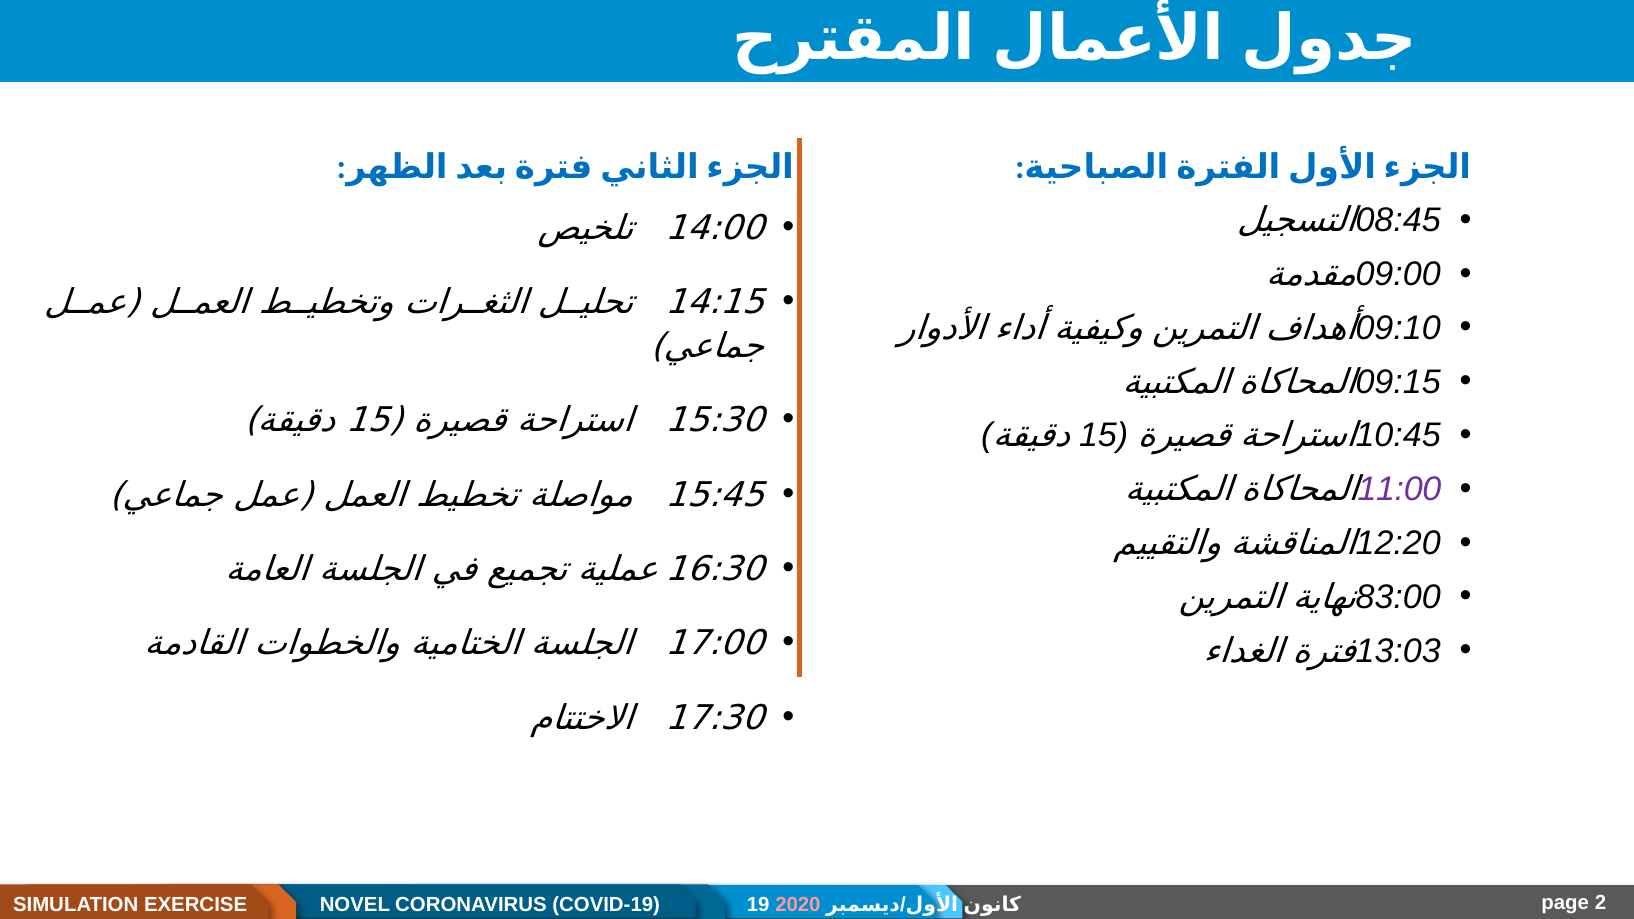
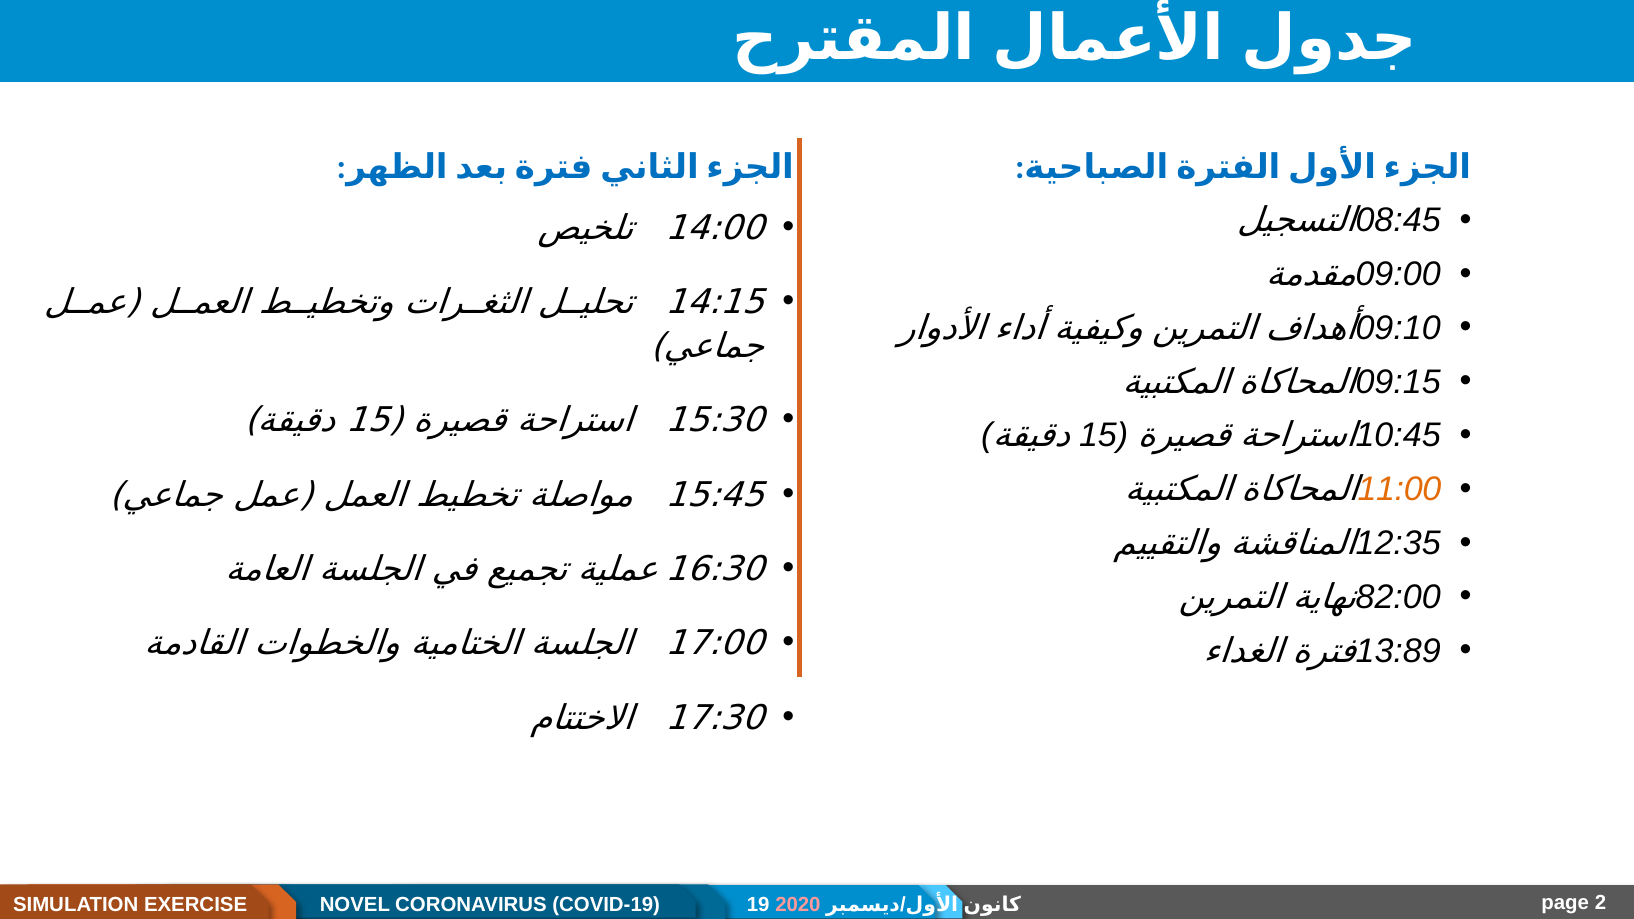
11:00 colour: purple -> orange (1399, 490)
12:20: 12:20 -> 12:35 (1398, 543)
83:00: 83:00 -> 82:00 (1398, 597)
13:03: 13:03 -> 13:89 (1398, 651)
